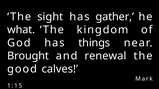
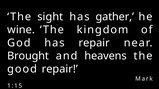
what: what -> wine (21, 30)
has things: things -> repair (94, 43)
renewal: renewal -> heavens (106, 56)
good calves: calves -> repair (60, 69)
